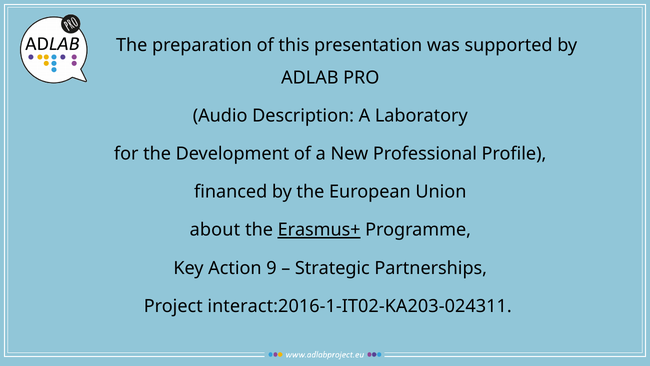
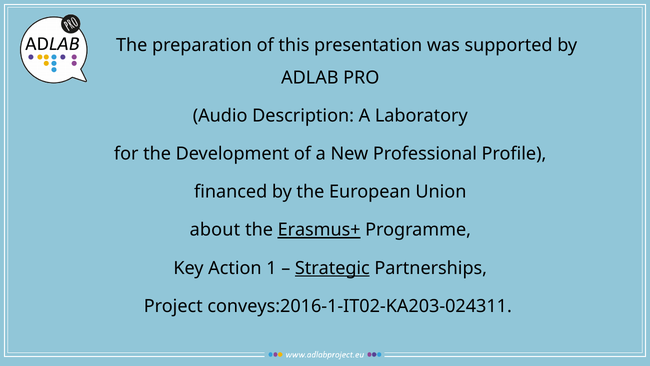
9: 9 -> 1 (271, 268)
Strategic underline: none -> present (332, 268)
interact:2016-1-IT02-KA203-024311: interact:2016-1-IT02-KA203-024311 -> conveys:2016-1-IT02-KA203-024311 (360, 306)
